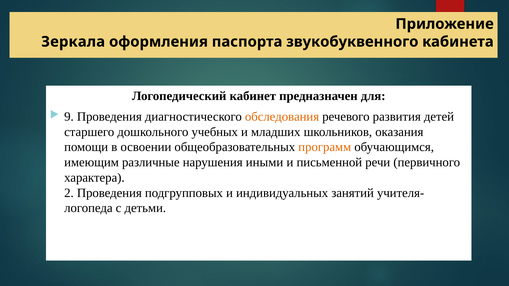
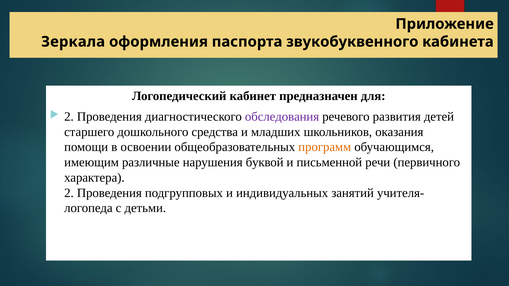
9: 9 -> 2 (69, 117)
обследования colour: orange -> purple (282, 117)
учебных: учебных -> средства (215, 132)
иными: иными -> буквой (265, 163)
